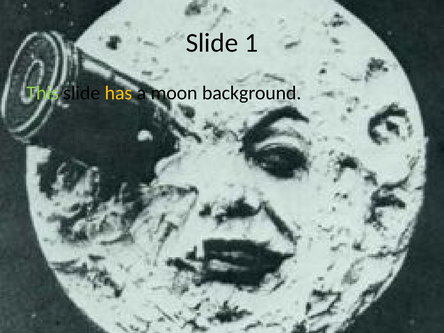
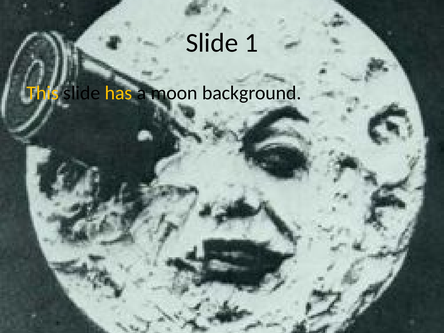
This colour: light green -> yellow (43, 93)
